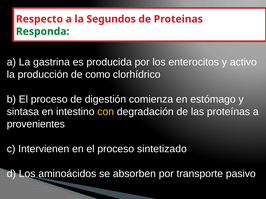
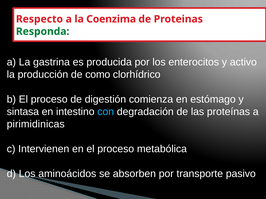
Segundos: Segundos -> Coenzima (111, 19)
con colour: yellow -> light blue (106, 112)
provenientes: provenientes -> pirimidinicas (36, 124)
sintetizado: sintetizado -> metabólica (162, 149)
